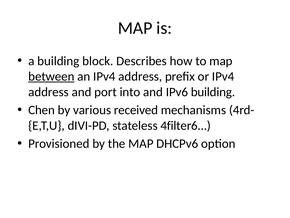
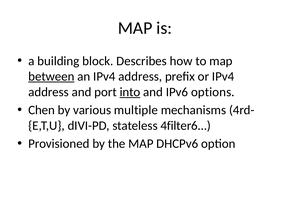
into underline: none -> present (130, 92)
IPv6 building: building -> options (213, 92)
received: received -> multiple (136, 110)
